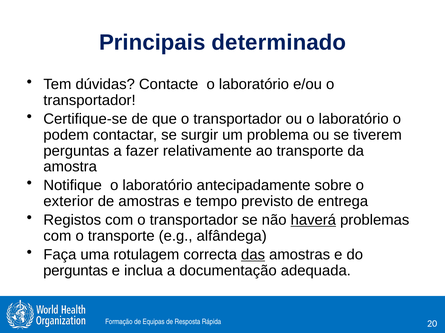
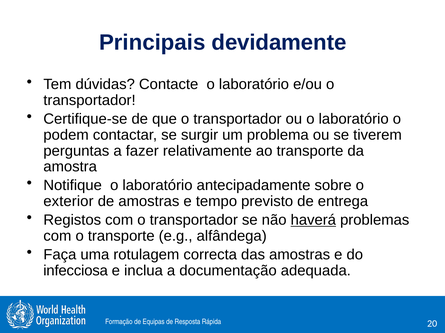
determinado: determinado -> devidamente (279, 42)
das underline: present -> none (253, 255)
perguntas: perguntas -> infecciosa (76, 271)
